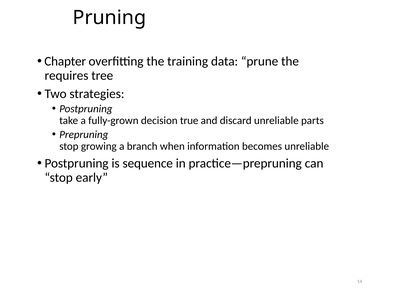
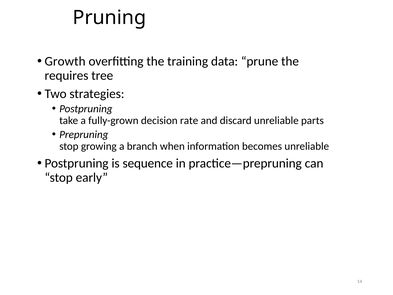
Chapter: Chapter -> Growth (65, 61)
true: true -> rate (189, 120)
